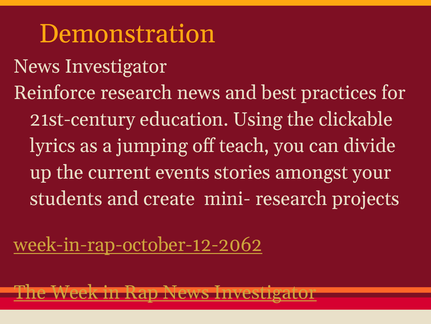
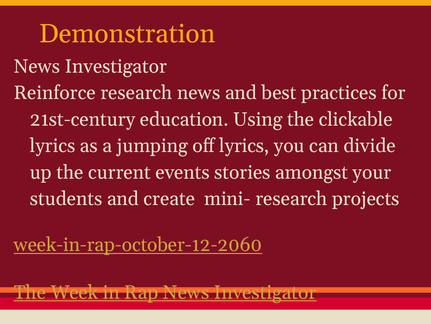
off teach: teach -> lyrics (244, 145)
week-in-rap-october-12-2062: week-in-rap-october-12-2062 -> week-in-rap-october-12-2060 (138, 244)
